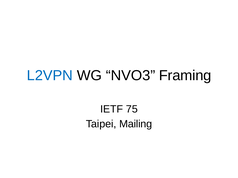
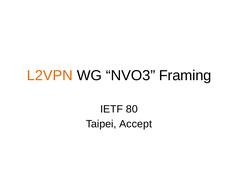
L2VPN colour: blue -> orange (50, 76)
75: 75 -> 80 (132, 109)
Mailing: Mailing -> Accept (136, 124)
